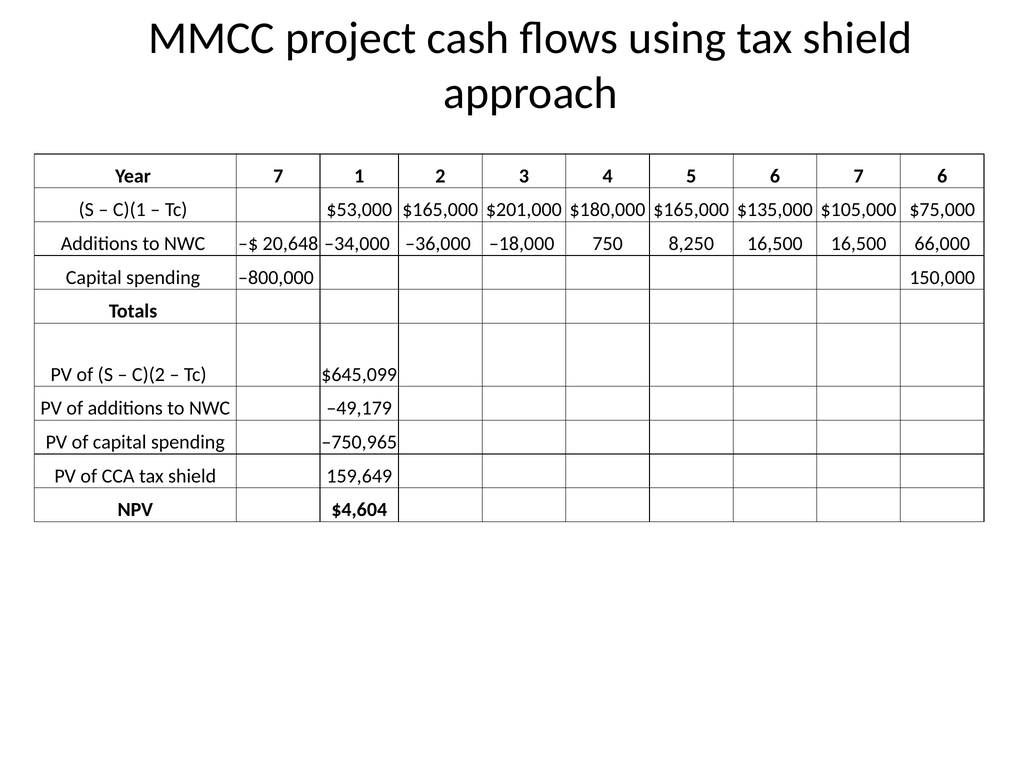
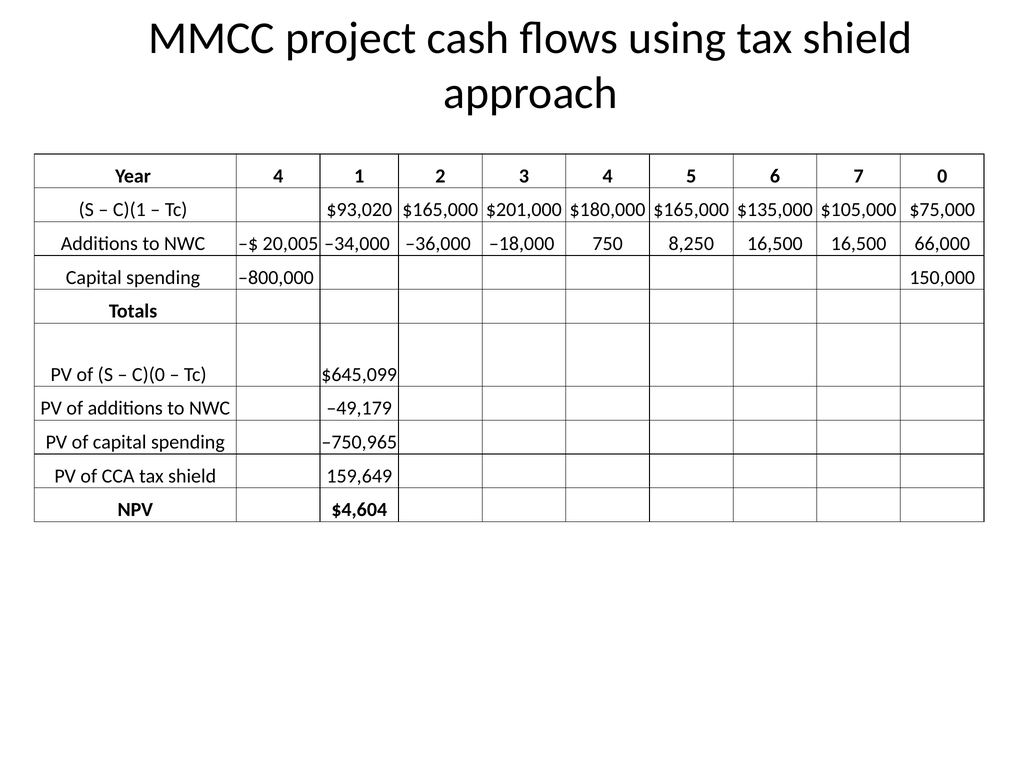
Year 7: 7 -> 4 (278, 176)
7 6: 6 -> 0 (942, 176)
$53,000: $53,000 -> $93,020 (359, 210)
20,648: 20,648 -> 20,005 (290, 244)
C)(2: C)(2 -> C)(0 (148, 375)
